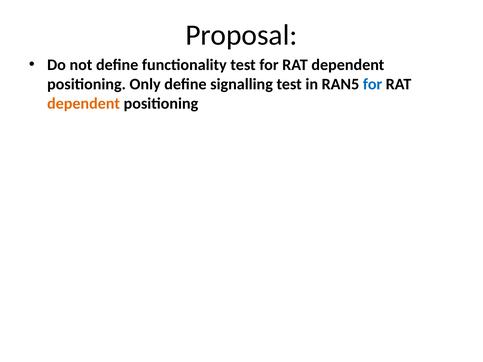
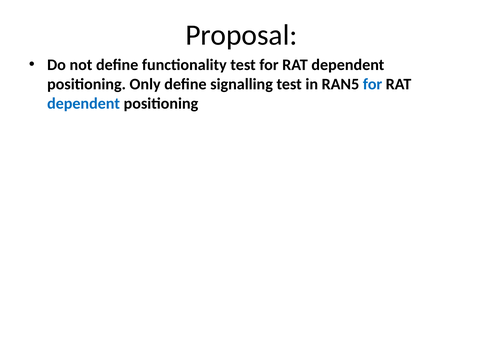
dependent colour: orange -> blue (84, 104)
